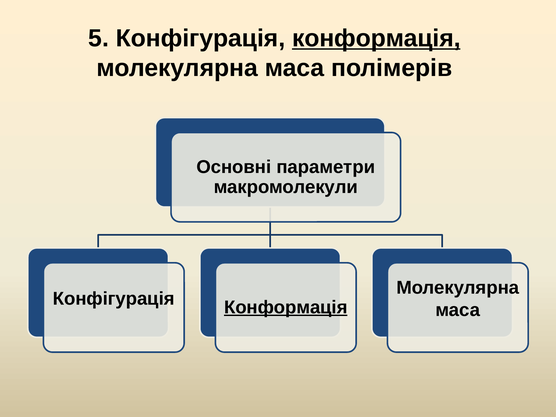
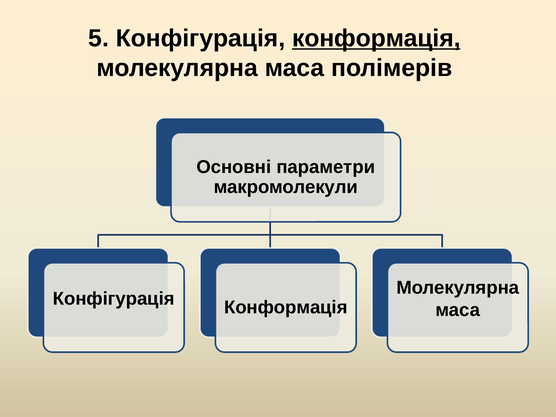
Конформація underline: present -> none (286, 307)
